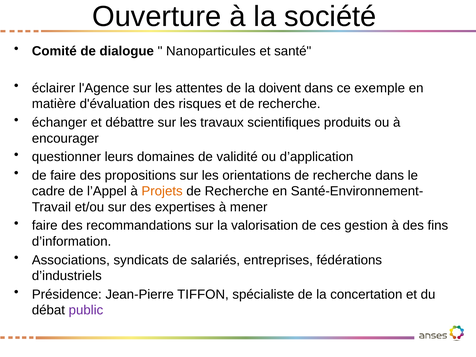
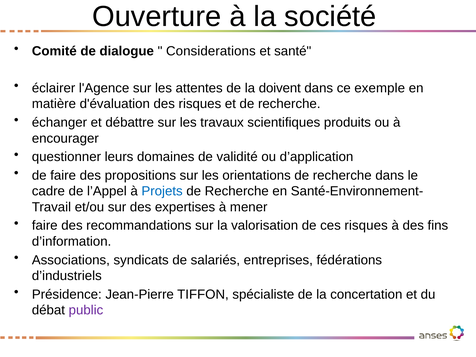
Nanoparticules: Nanoparticules -> Considerations (211, 51)
Projets colour: orange -> blue (162, 191)
ces gestion: gestion -> risques (366, 226)
